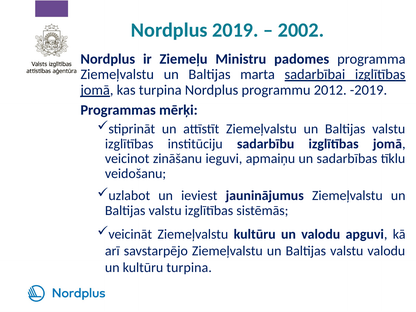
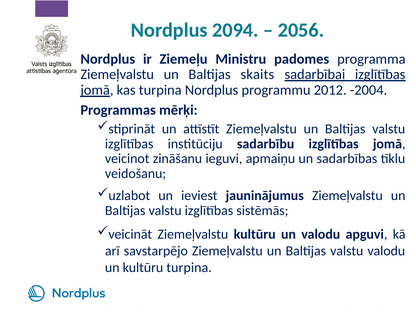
2019: 2019 -> 2094 (235, 30)
2002: 2002 -> 2056 (301, 30)
marta: marta -> skaits (257, 75)
-2019: -2019 -> -2004 (369, 90)
